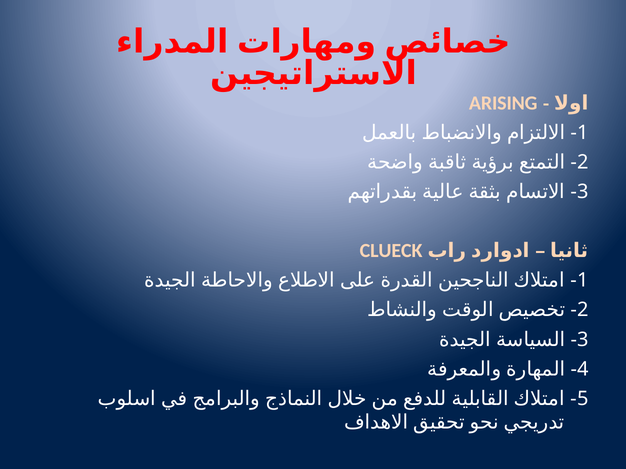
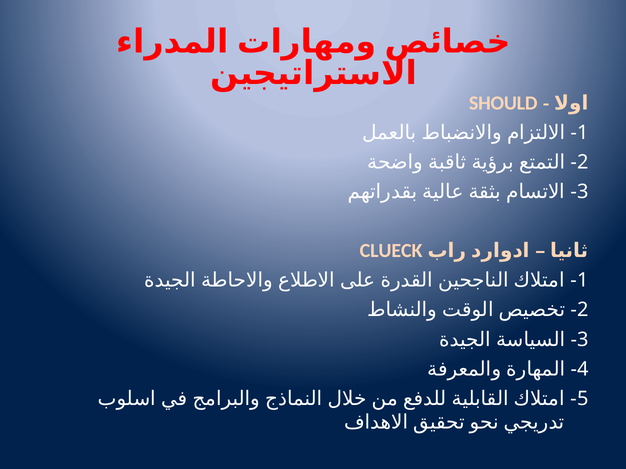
ARISING: ARISING -> SHOULD (503, 103)
